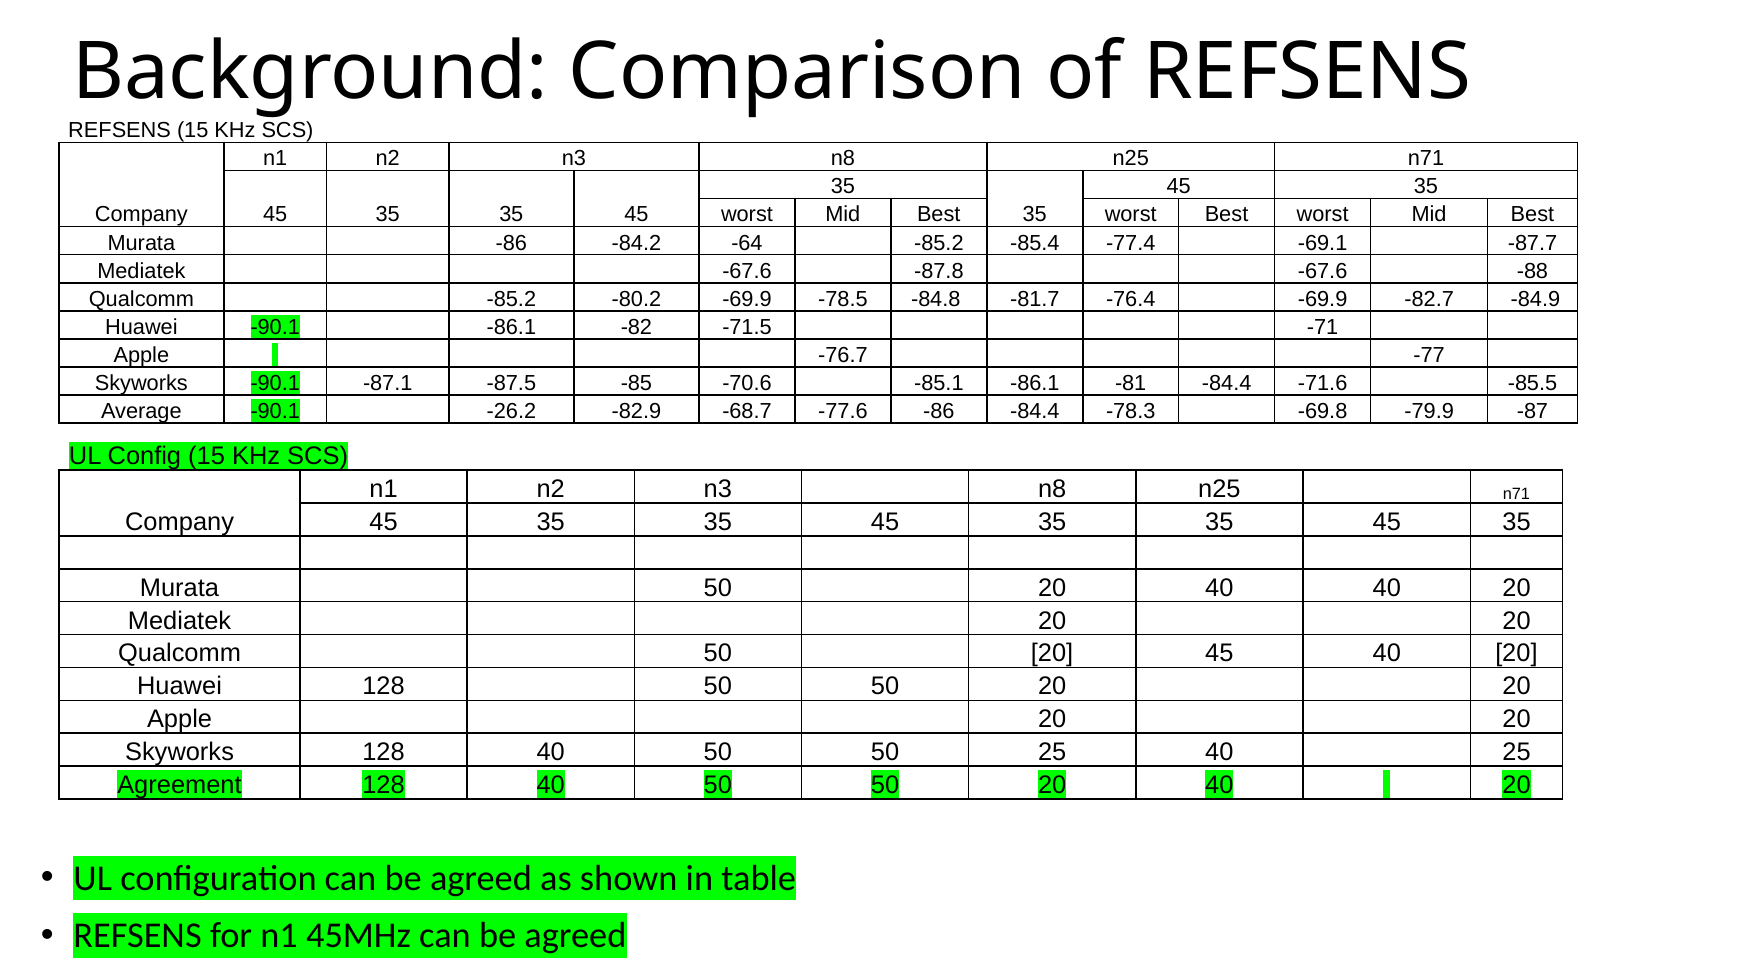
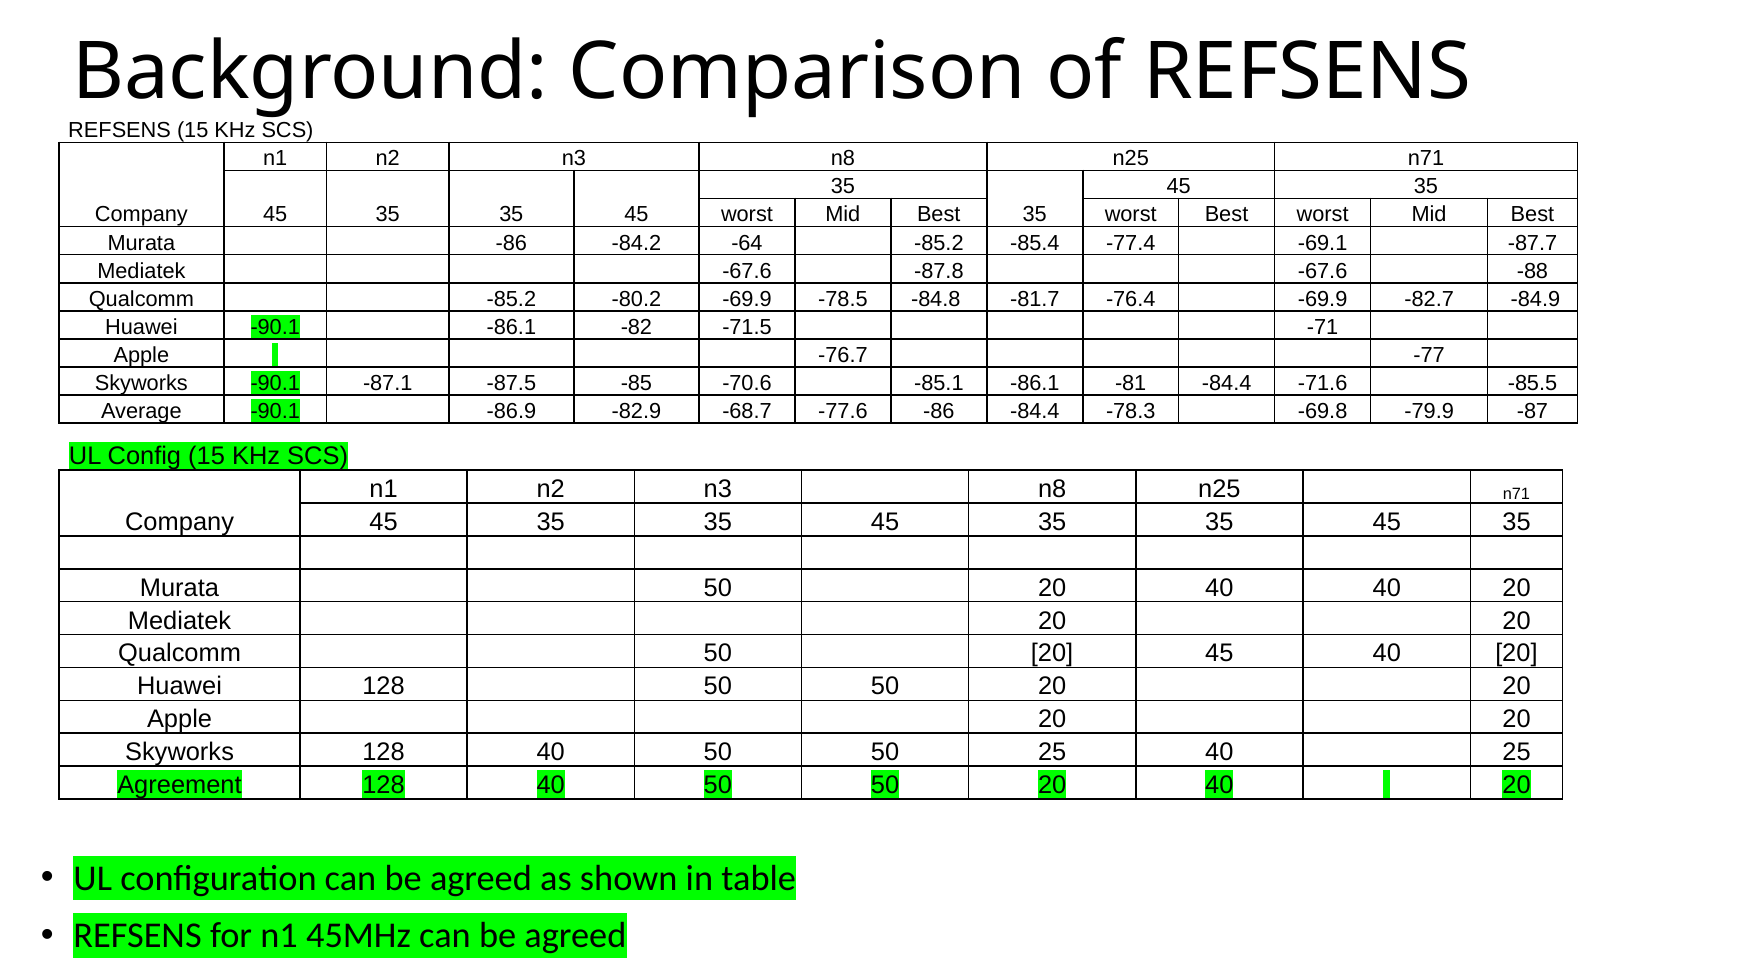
-26.2: -26.2 -> -86.9 (511, 412)
